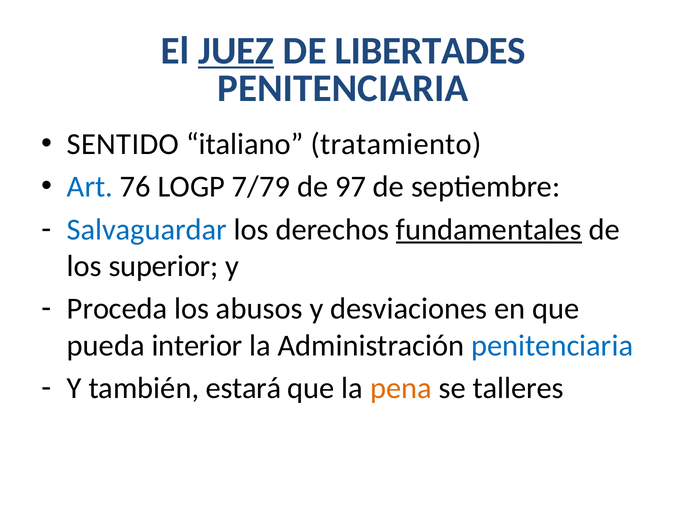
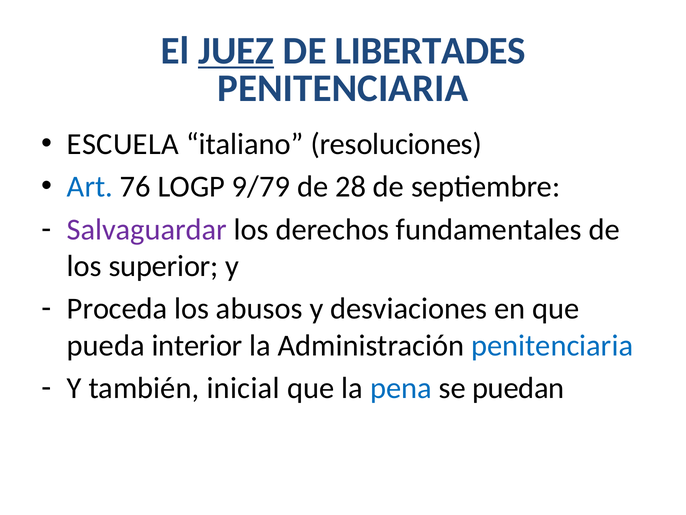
SENTIDO: SENTIDO -> ESCUELA (123, 144)
tratamiento: tratamiento -> resoluciones (396, 144)
7/79: 7/79 -> 9/79 (261, 187)
97: 97 -> 28 (351, 187)
Salvaguardar colour: blue -> purple (147, 229)
fundamentales underline: present -> none (489, 229)
estará: estará -> inicial (243, 388)
pena colour: orange -> blue (401, 388)
talleres: talleres -> puedan (518, 388)
